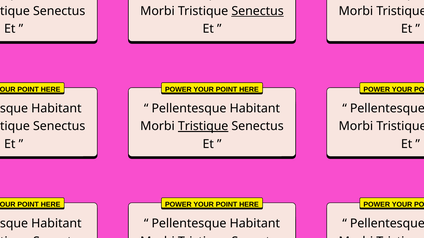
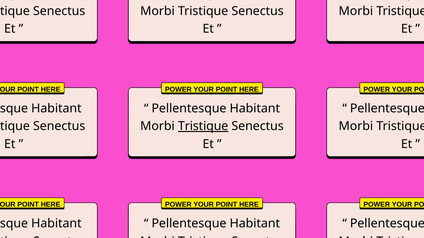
Senectus underline: present -> none (258, 11)
